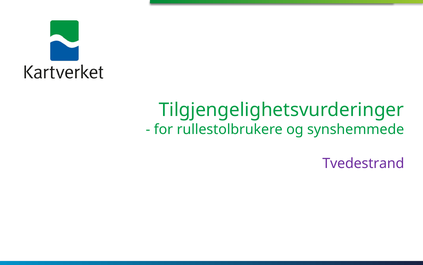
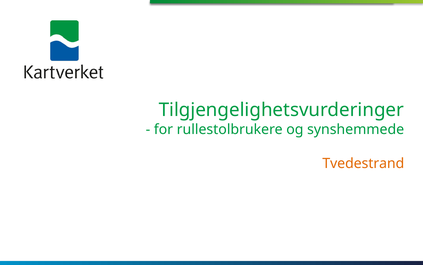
Tvedestrand colour: purple -> orange (363, 163)
